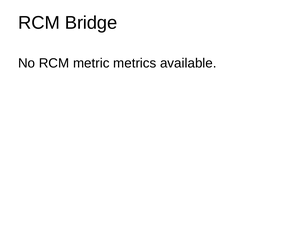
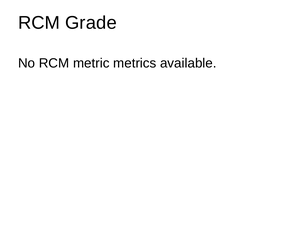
Bridge: Bridge -> Grade (91, 23)
